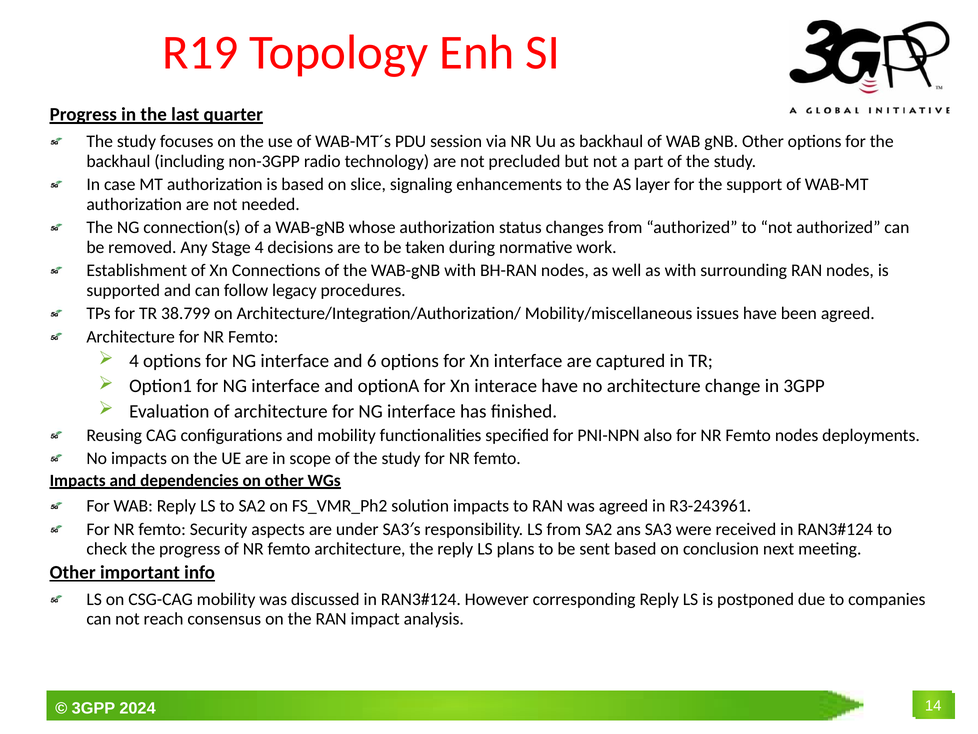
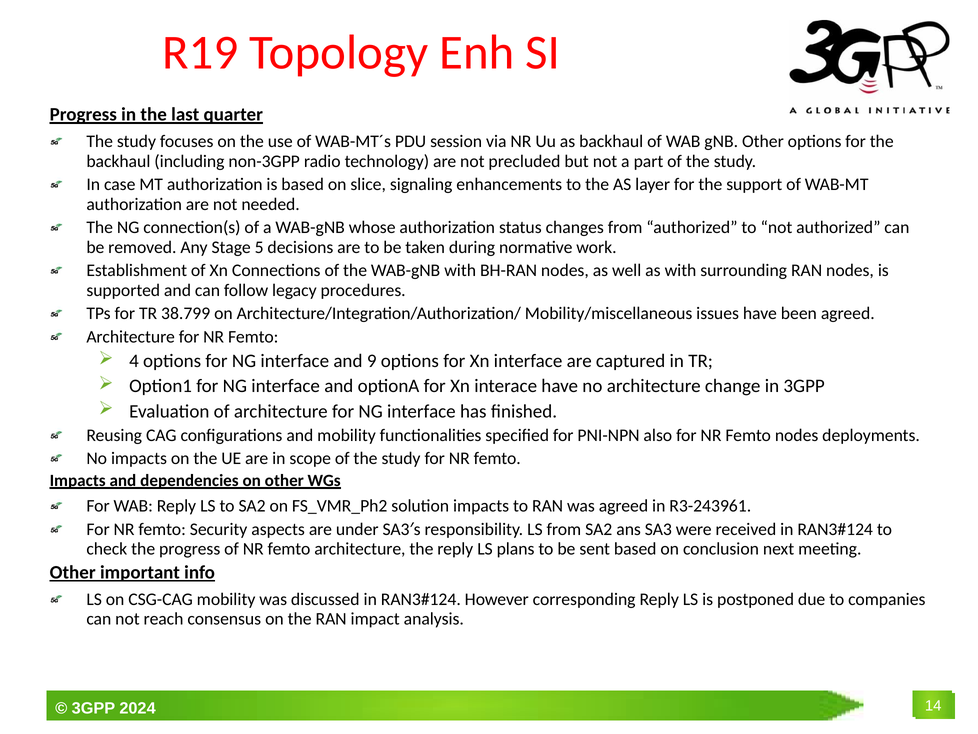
Stage 4: 4 -> 5 (259, 247)
6: 6 -> 9 (372, 361)
